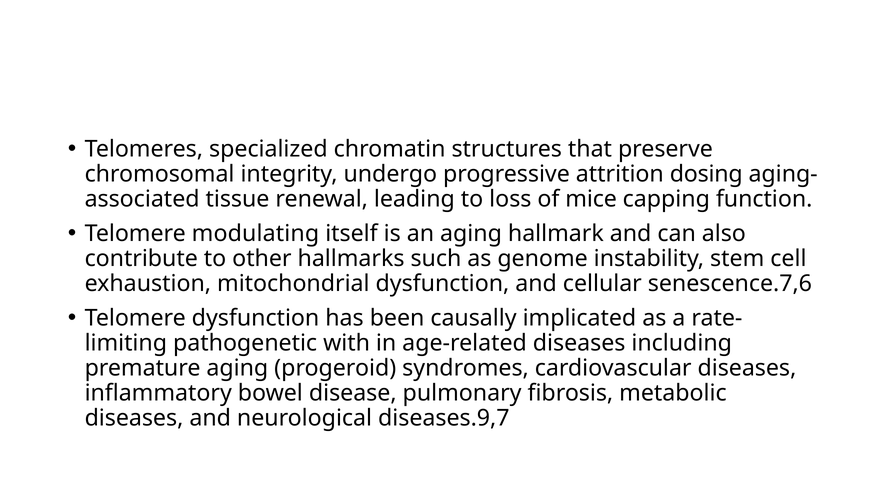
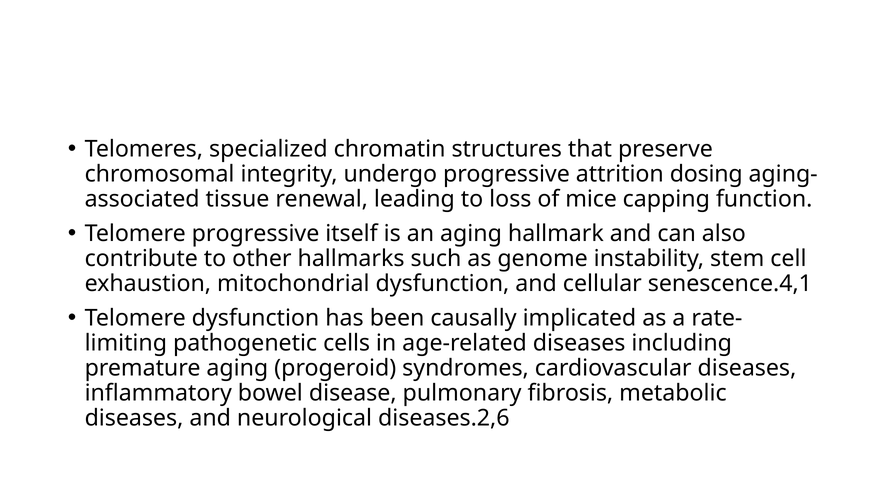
Telomere modulating: modulating -> progressive (256, 234)
senescence.7,6: senescence.7,6 -> senescence.4,1 (730, 284)
with: with -> cells (347, 343)
diseases.9,7: diseases.9,7 -> diseases.2,6 (444, 418)
